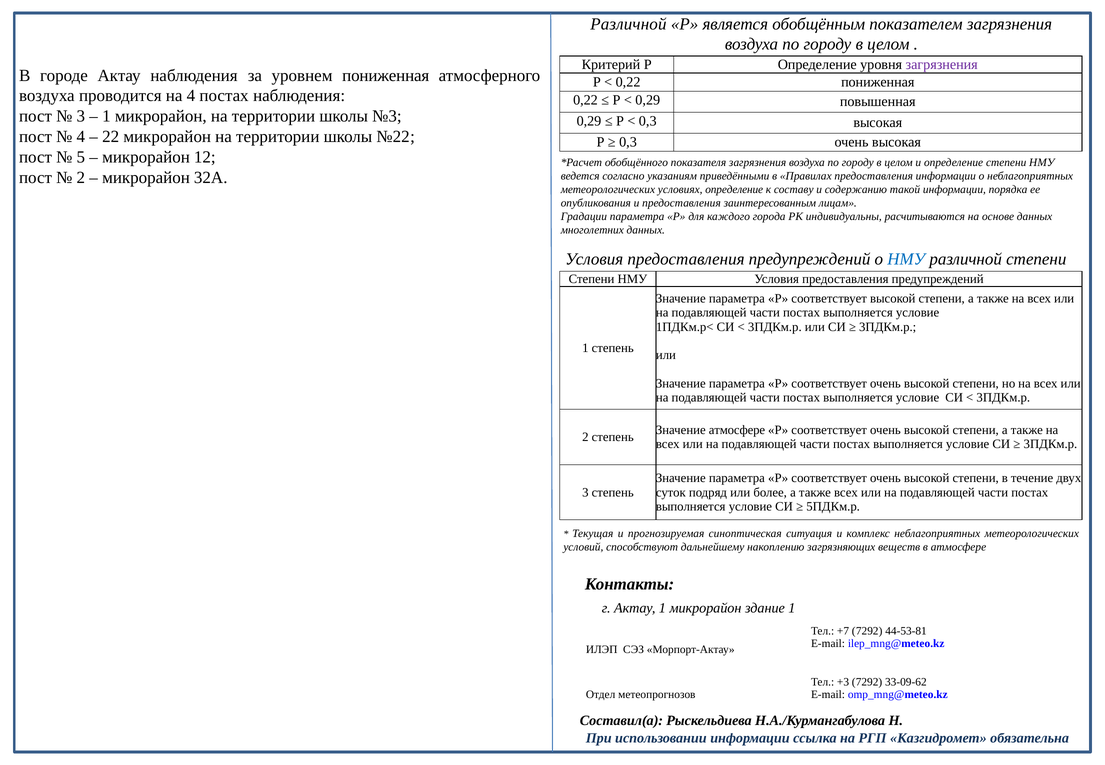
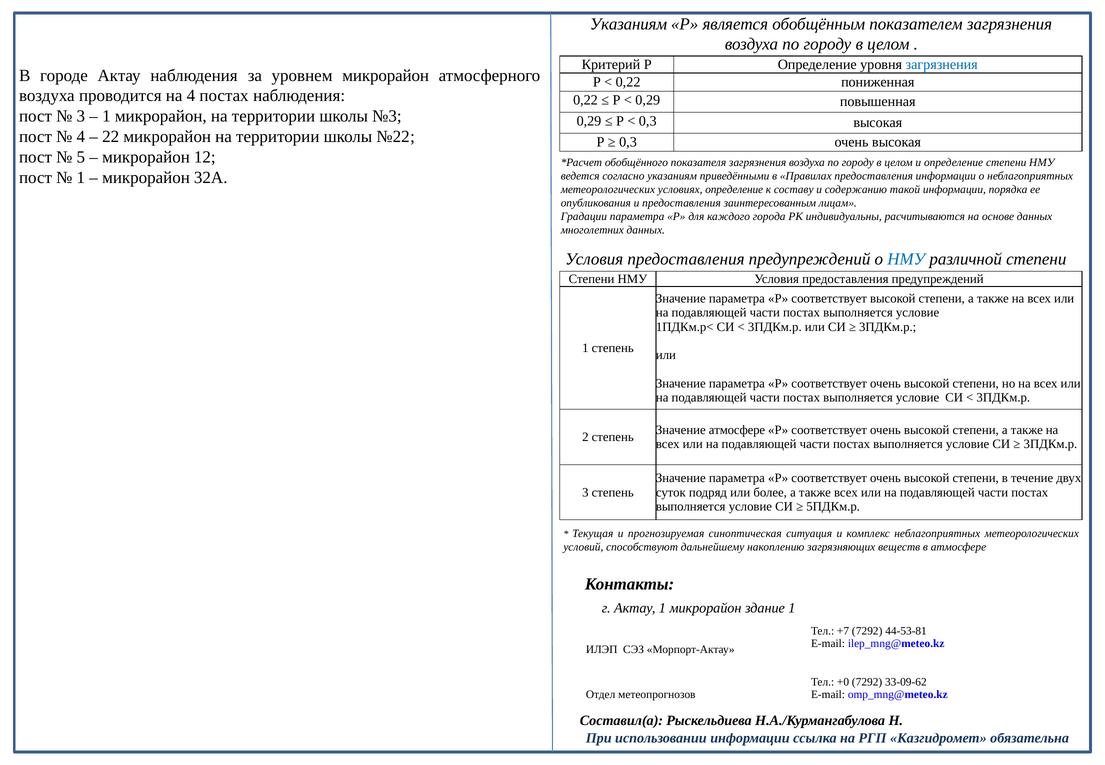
Различной: Различной -> Указаниям (629, 24)
загрязнения colour: purple -> blue (942, 65)
уровнем пониженная: пониженная -> микрорайон (386, 75)
2: 2 -> 1 (81, 177)
+3: +3 -> +0 (843, 682)
